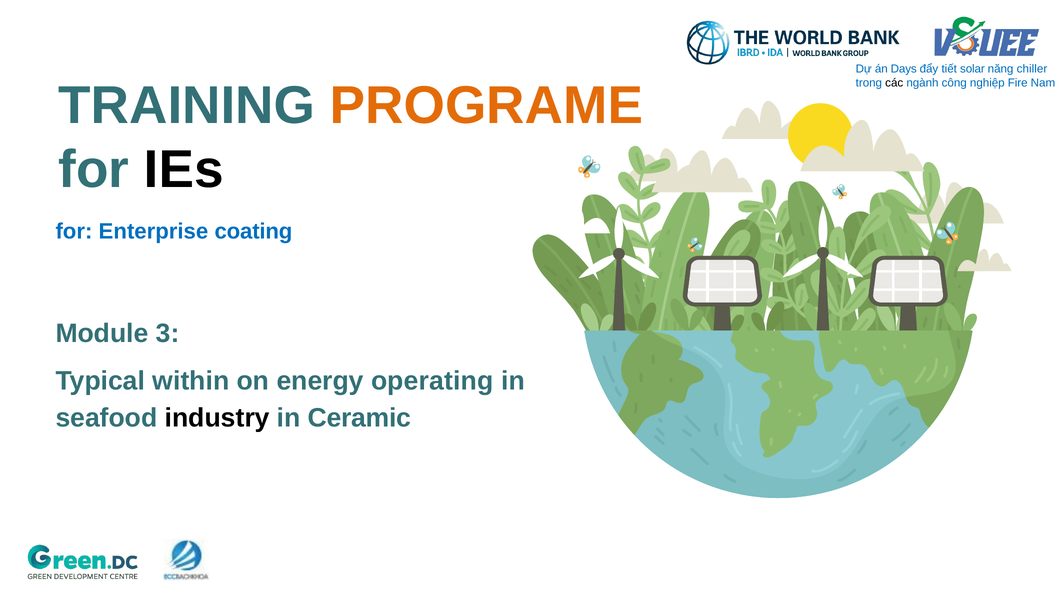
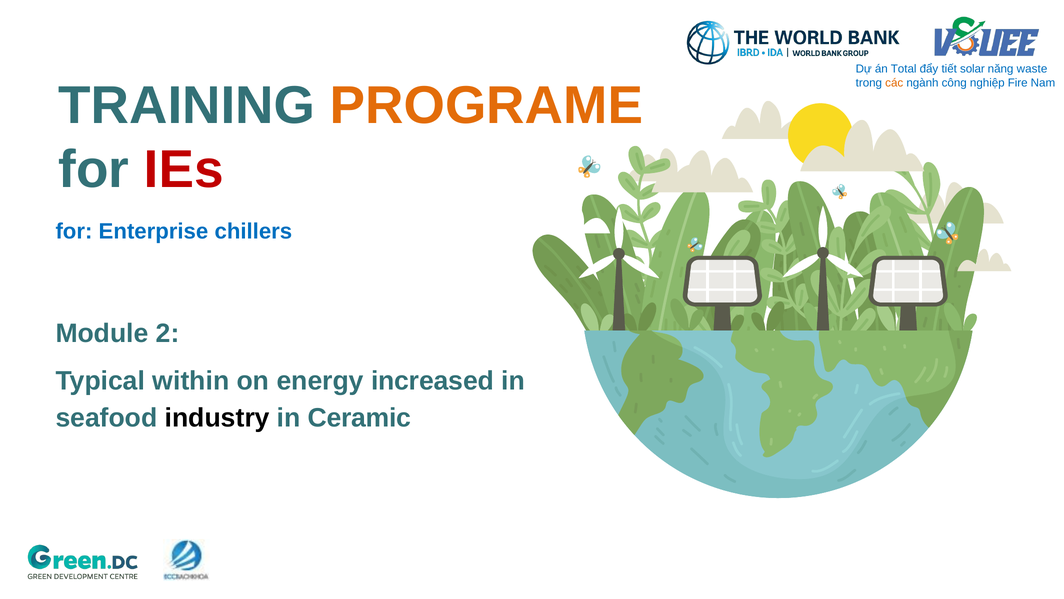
Days: Days -> Total (904, 69)
chiller: chiller -> waste (1032, 69)
các colour: black -> orange (894, 83)
IEs colour: black -> red (184, 170)
coating: coating -> chillers (253, 231)
3: 3 -> 2 (168, 333)
operating: operating -> increased (433, 381)
